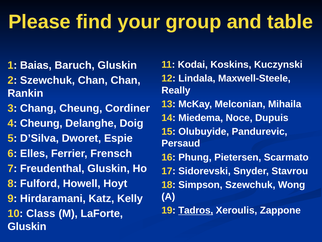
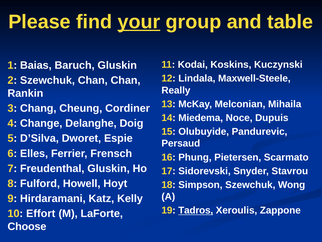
your underline: none -> present (139, 22)
4 Cheung: Cheung -> Change (41, 123)
Class: Class -> Effort (41, 213)
Gluskin: Gluskin -> Choose (27, 226)
